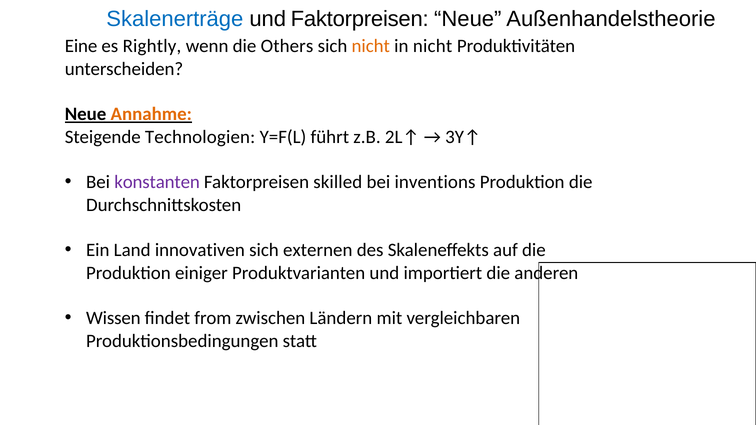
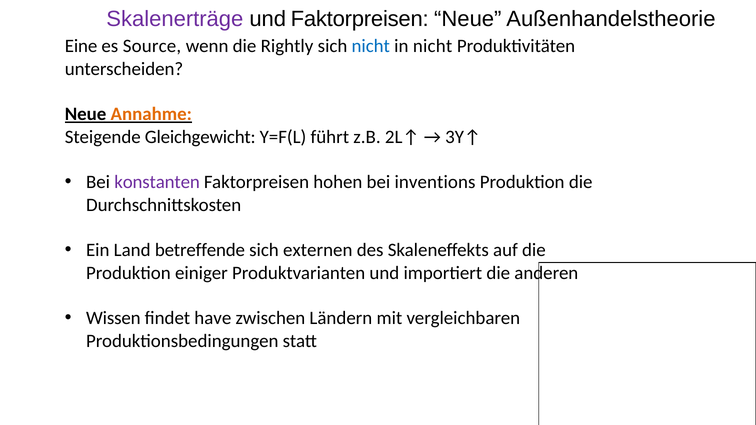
Skalenerträge colour: blue -> purple (175, 19)
Rightly: Rightly -> Source (152, 46)
Others: Others -> Rightly (287, 46)
nicht colour: orange -> blue (371, 46)
Technologien: Technologien -> Gleichgewicht (200, 137)
skilled: skilled -> hohen (338, 182)
innovativen: innovativen -> betreffende (200, 250)
from: from -> have (213, 318)
